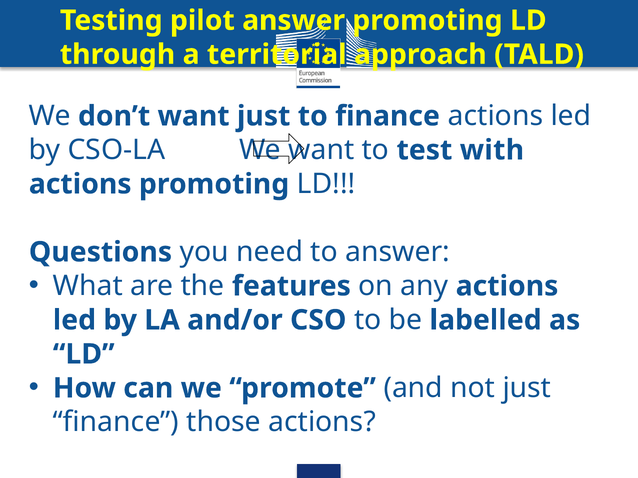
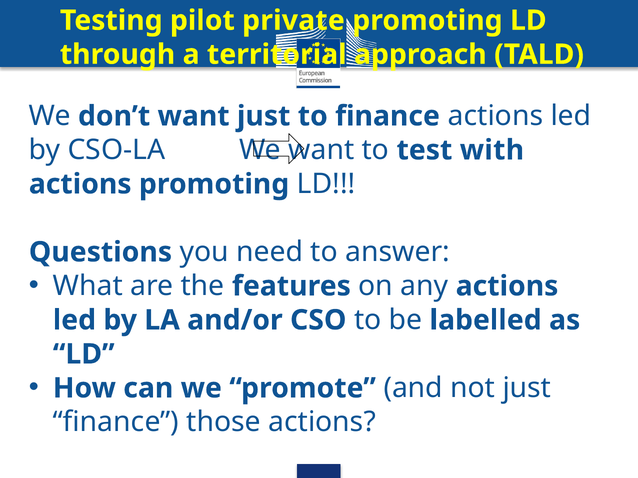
pilot answer: answer -> private (293, 21)
